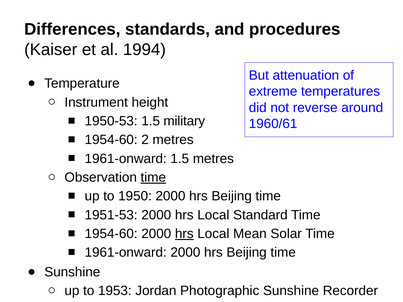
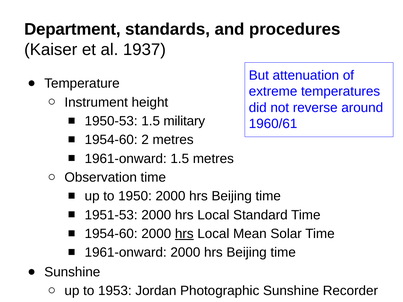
Differences: Differences -> Department (72, 29)
1994: 1994 -> 1937 (144, 50)
time underline: present -> none (153, 178)
